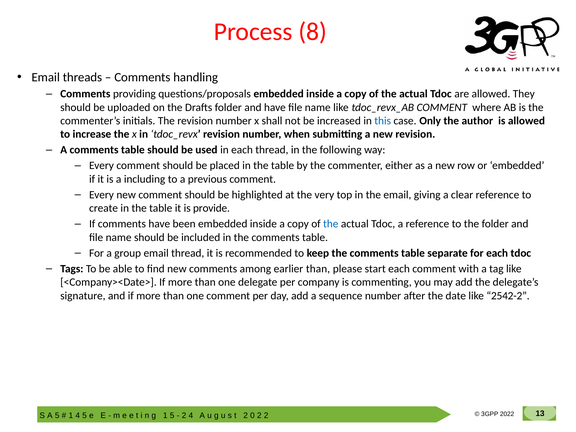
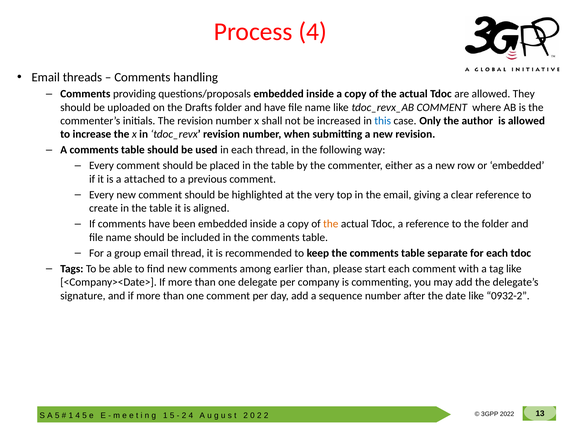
Process 8: 8 -> 4 (313, 32)
including: including -> attached (145, 179)
provide: provide -> aligned (211, 208)
the colour: blue -> orange (331, 224)
2542-2: 2542-2 -> 0932-2 (508, 296)
